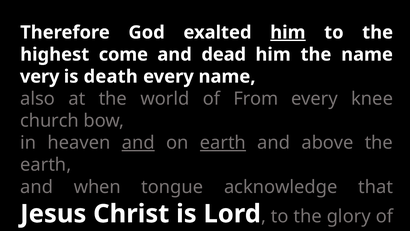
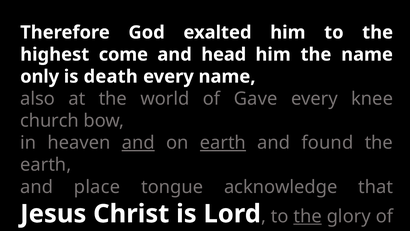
him underline: present -> none (288, 32)
dead: dead -> head (224, 54)
very: very -> only (40, 76)
From: From -> Gave (256, 99)
above: above -> found (327, 143)
when: when -> place (97, 187)
the underline: none -> present (308, 216)
